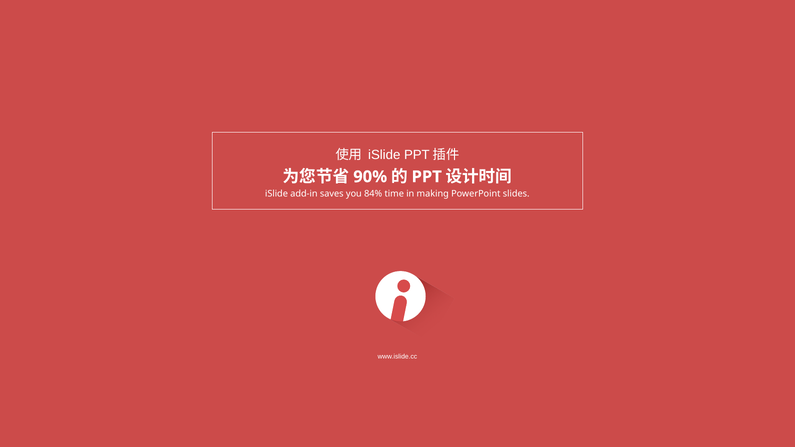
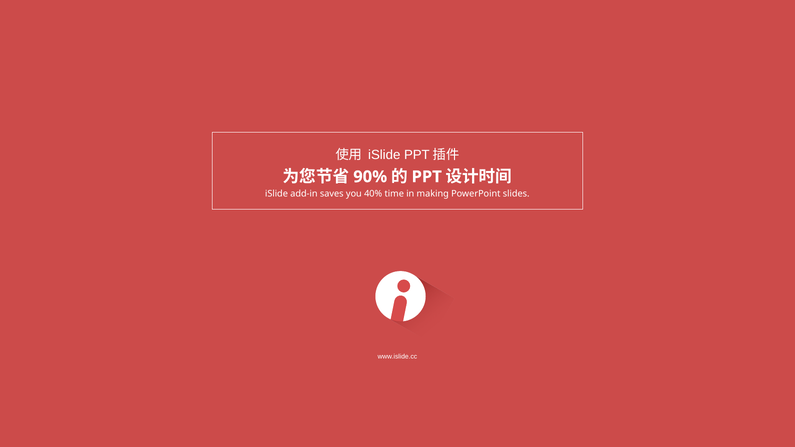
84%: 84% -> 40% (373, 194)
